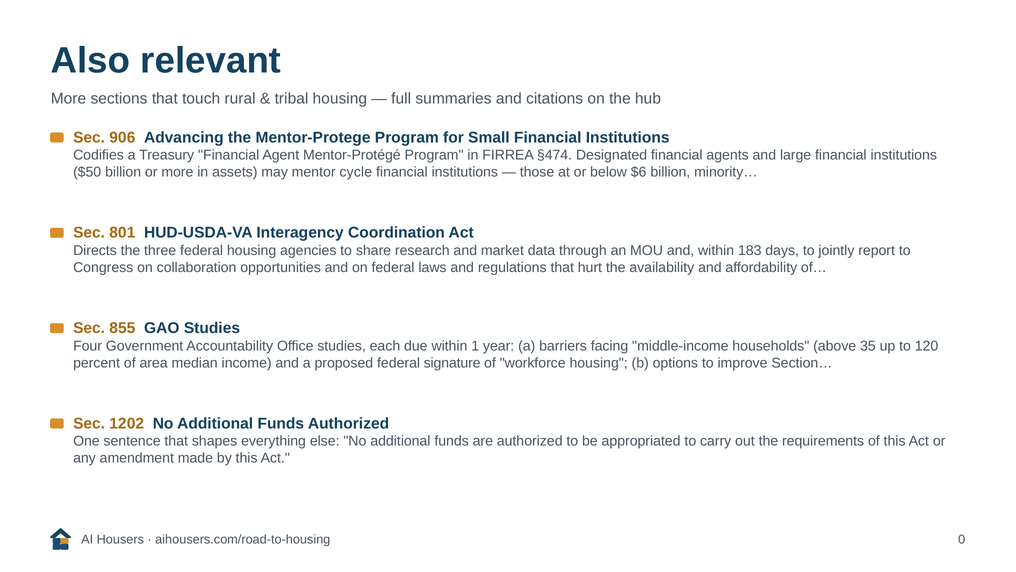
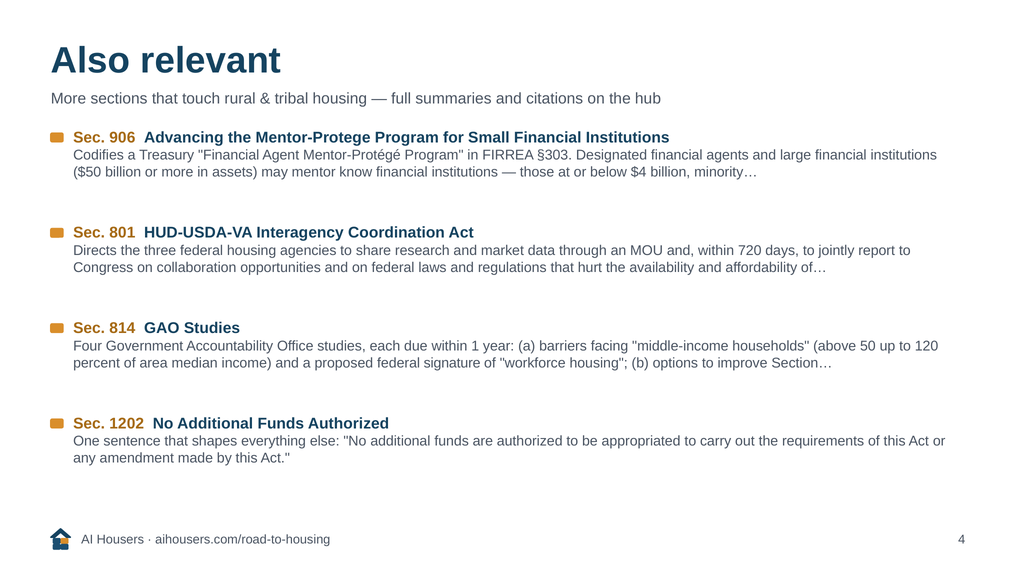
§474: §474 -> §303 (555, 155)
cycle: cycle -> know (356, 172)
$6: $6 -> $4 (639, 172)
183: 183 -> 720 (750, 250)
855: 855 -> 814 (122, 328)
35: 35 -> 50 (868, 346)
0: 0 -> 4 (962, 539)
